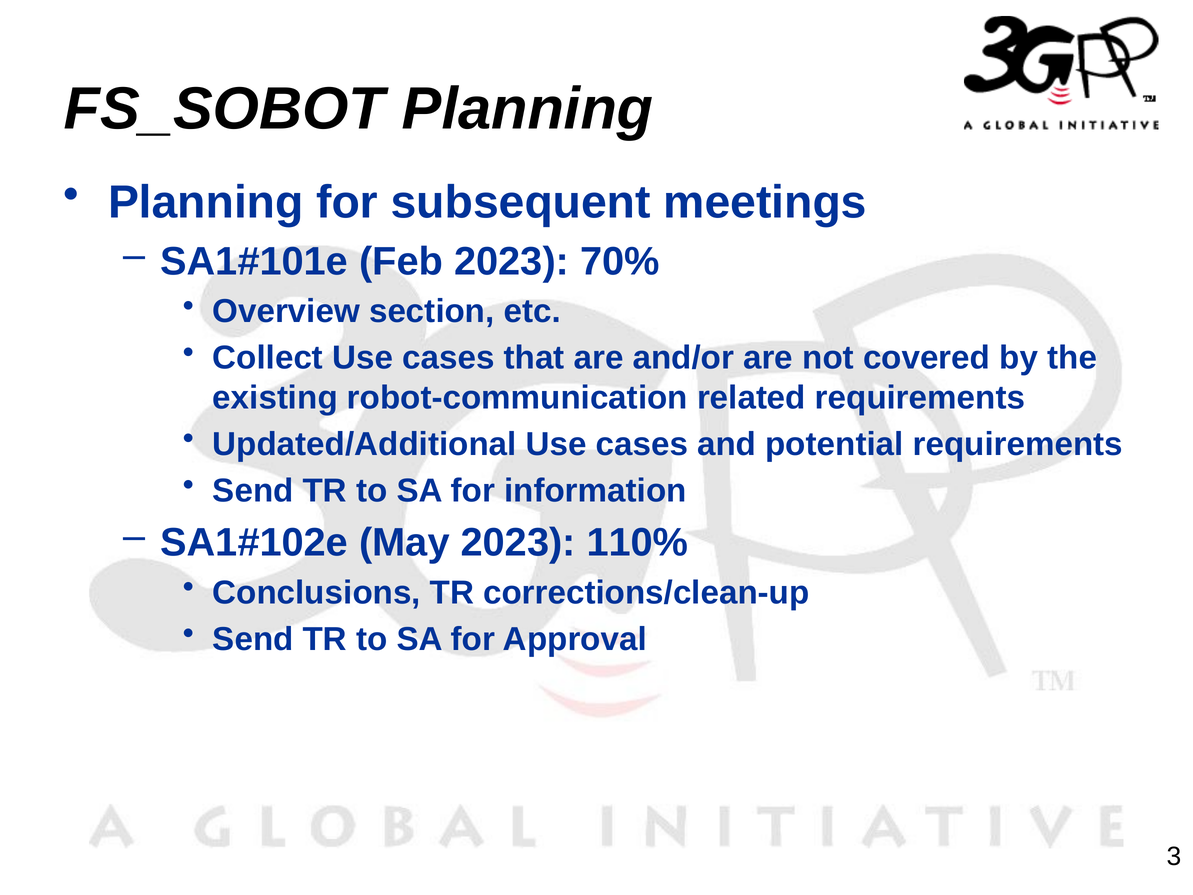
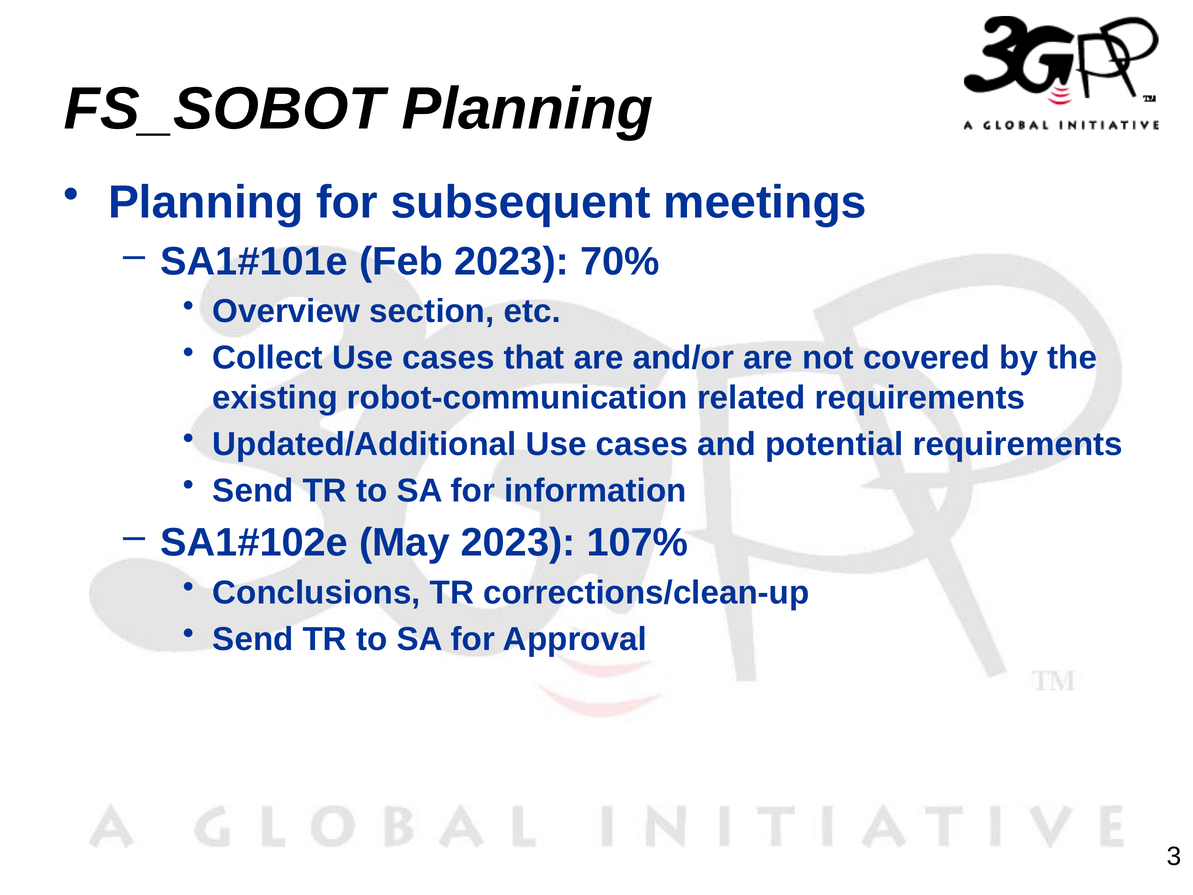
110%: 110% -> 107% (637, 543)
